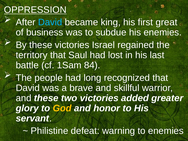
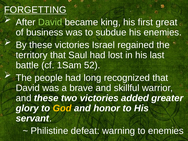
OPPRESSION: OPPRESSION -> FORGETTING (35, 10)
David colour: light blue -> light green (50, 22)
84: 84 -> 52 (92, 65)
